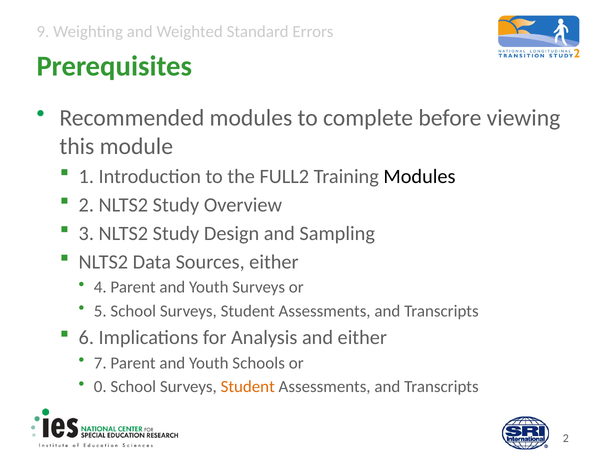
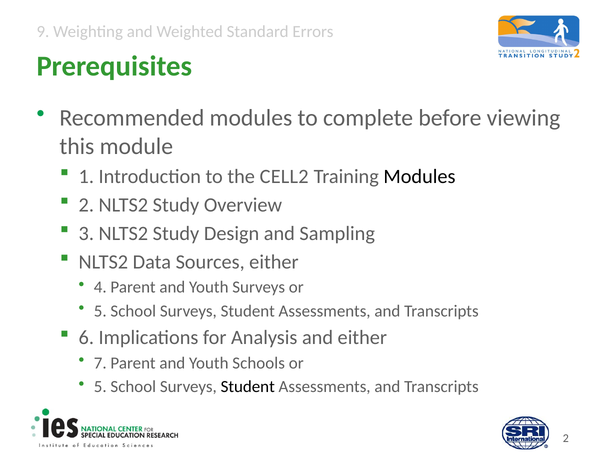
FULL2: FULL2 -> CELL2 (284, 176)
0: 0 -> 5 (100, 387)
Student colour: orange -> black (248, 387)
